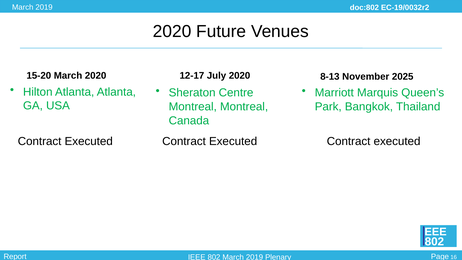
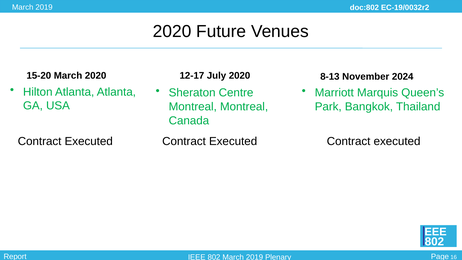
2025: 2025 -> 2024 (403, 76)
